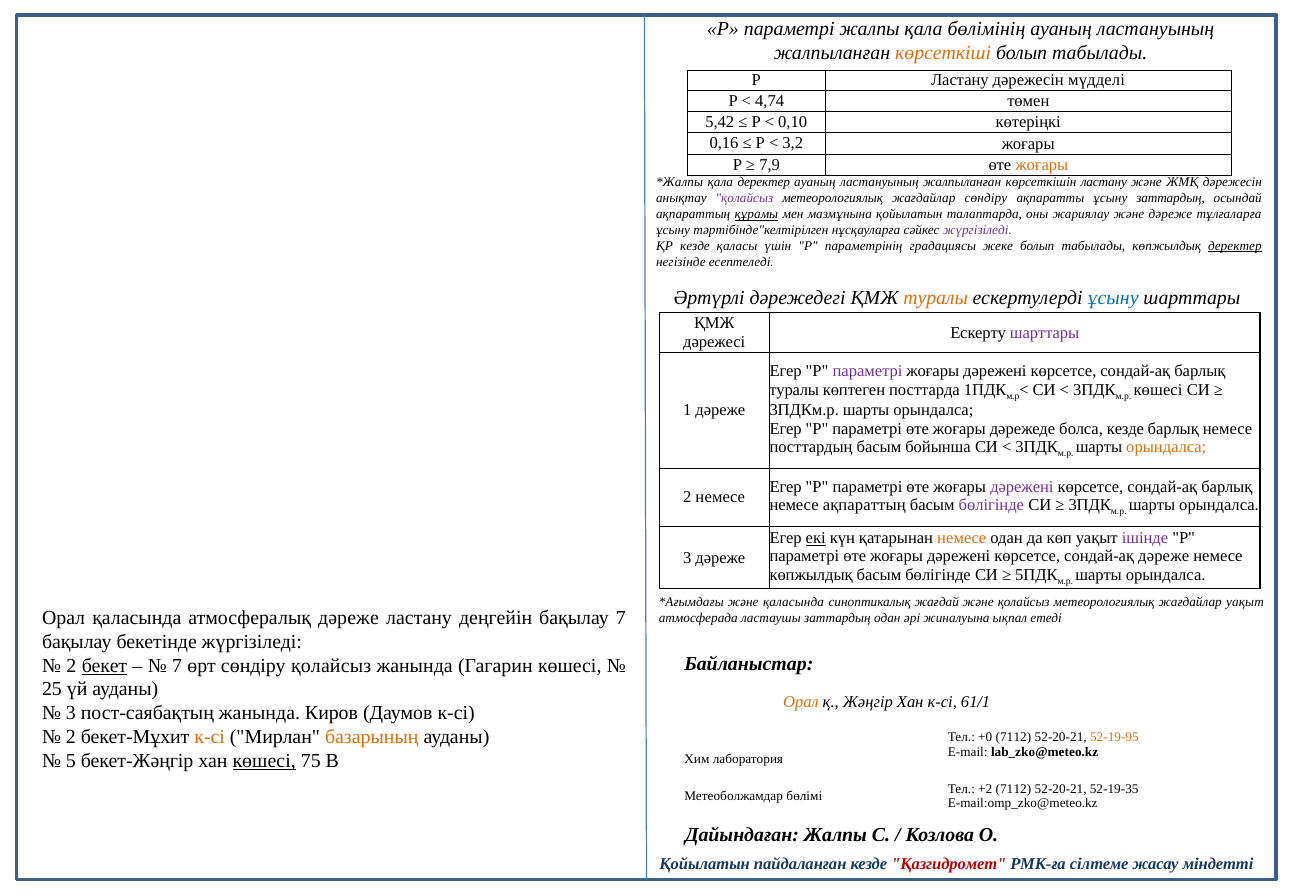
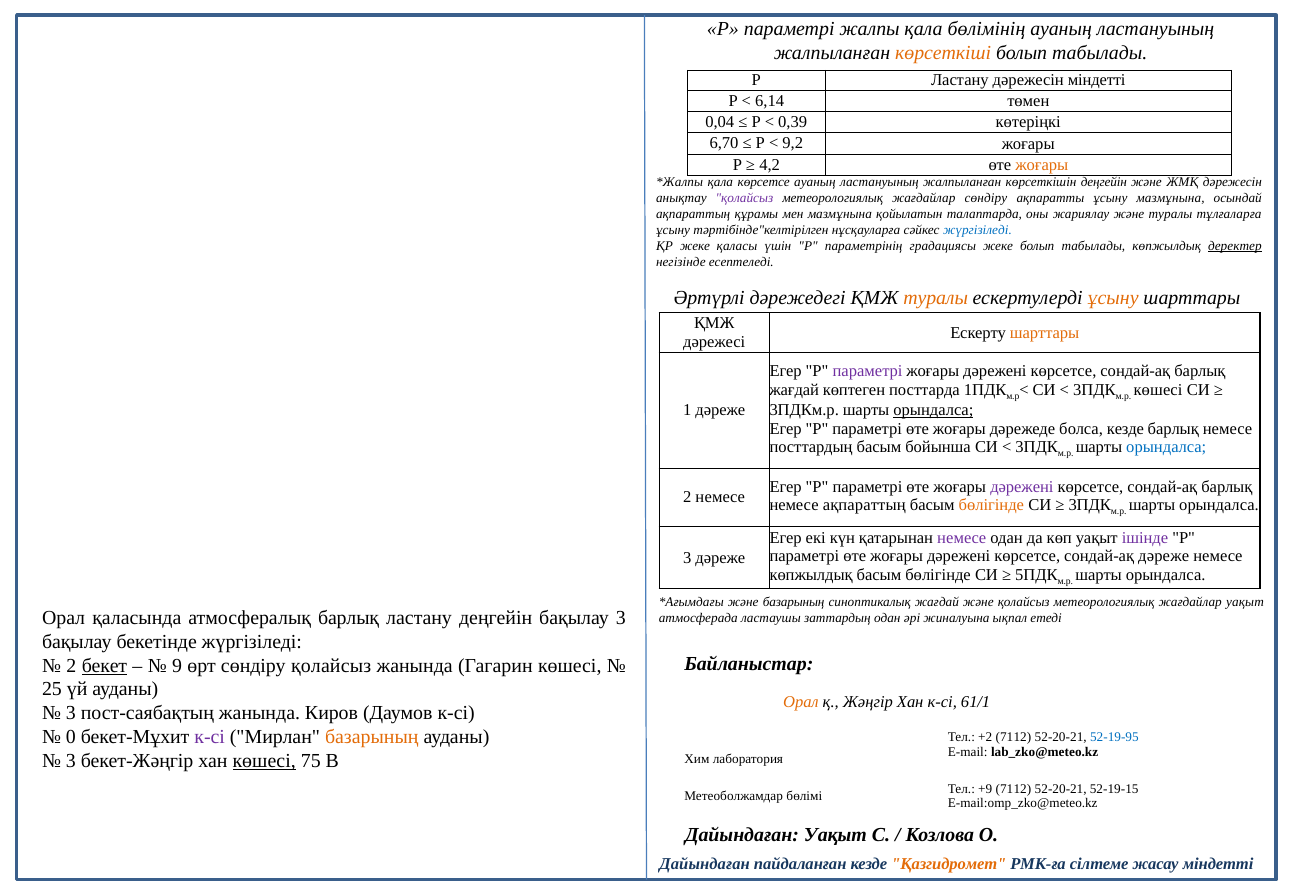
дәрежесін мүдделі: мүдделі -> міндетті (1097, 80)
4,74: 4,74 -> 6,14 (770, 101)
5,42: 5,42 -> 0,04 (720, 122)
0,10: 0,10 -> 0,39 (793, 122)
0,16: 0,16 -> 6,70 (724, 143)
3,2: 3,2 -> 9,2 (793, 143)
7,9: 7,9 -> 4,2 (770, 165)
қала деректер: деректер -> көрсетсе (764, 183)
көрсеткішін ластану: ластану -> деңгейін (1104, 183)
ұсыну заттардың: заттардың -> мазмұнына (1170, 198)
құрамы underline: present -> none (756, 214)
және дәреже: дәреже -> туралы (1170, 214)
жүргізіледі colour: purple -> blue (977, 230)
ҚР кезде: кезде -> жеке (695, 246)
ұсыну colour: blue -> orange (1113, 298)
шарттары colour: purple -> orange (1045, 333)
туралы: туралы -> жағдай (794, 390)
орындалса underline: none -> present (933, 411)
орындалса colour: orange -> blue (1166, 447)
бөлігінде colour: purple -> orange (991, 505)
екі underline: present -> none (816, 538)
немесе colour: orange -> purple (962, 538)
және қаласында: қаласында -> базарының (794, 602)
атмосфералық дәреже: дәреже -> барлық (349, 618)
бақылау 7: 7 -> 3 (621, 618)
7: 7 -> 9 (177, 666)
2: 2 -> 0 (71, 737)
к-сі colour: orange -> purple (210, 737)
+0: +0 -> +2 (985, 737)
52-19-95 colour: orange -> blue (1114, 737)
5: 5 -> 3 (71, 761)
+2: +2 -> +9 (985, 789)
52-19-35: 52-19-35 -> 52-19-15 (1114, 789)
Дайындаған Жалпы: Жалпы -> Уақыт (835, 835)
Қойылатын: Қойылатын -> Дайындаған (705, 865)
Қазгидромет colour: red -> orange (949, 865)
